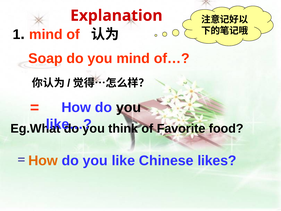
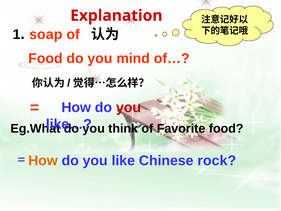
mind: mind -> soap (46, 34)
Soap: Soap -> Food (45, 58)
you colour: black -> red (129, 107)
likes: likes -> rock (217, 160)
